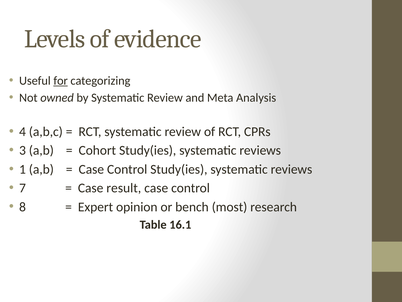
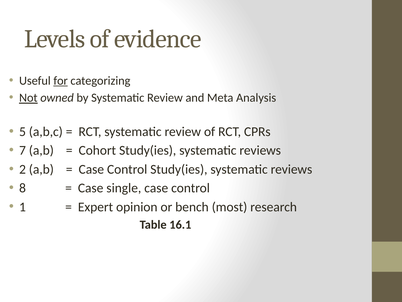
Not underline: none -> present (28, 98)
4: 4 -> 5 (22, 132)
3: 3 -> 7 (22, 150)
1: 1 -> 2 (22, 169)
7: 7 -> 8 (22, 188)
result: result -> single (124, 188)
8: 8 -> 1 (22, 207)
